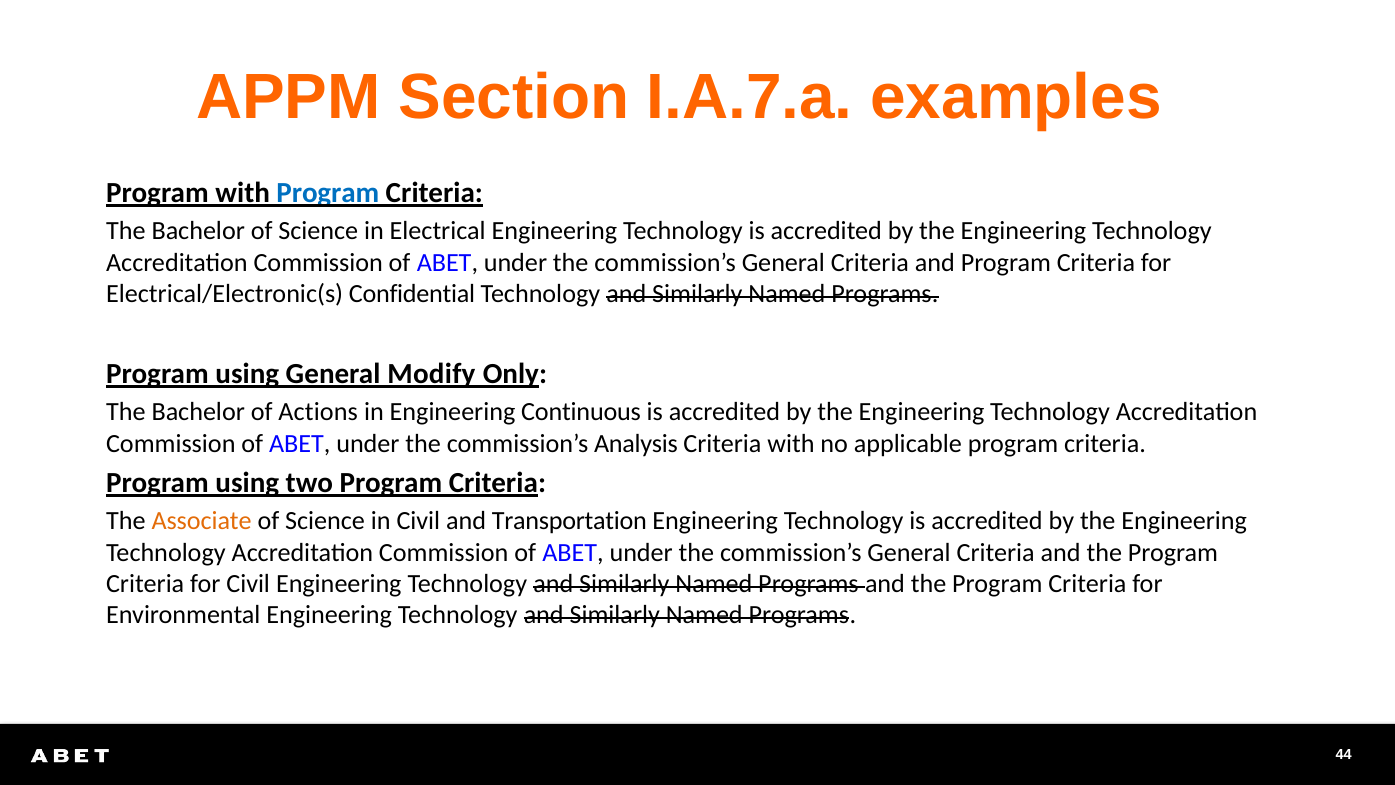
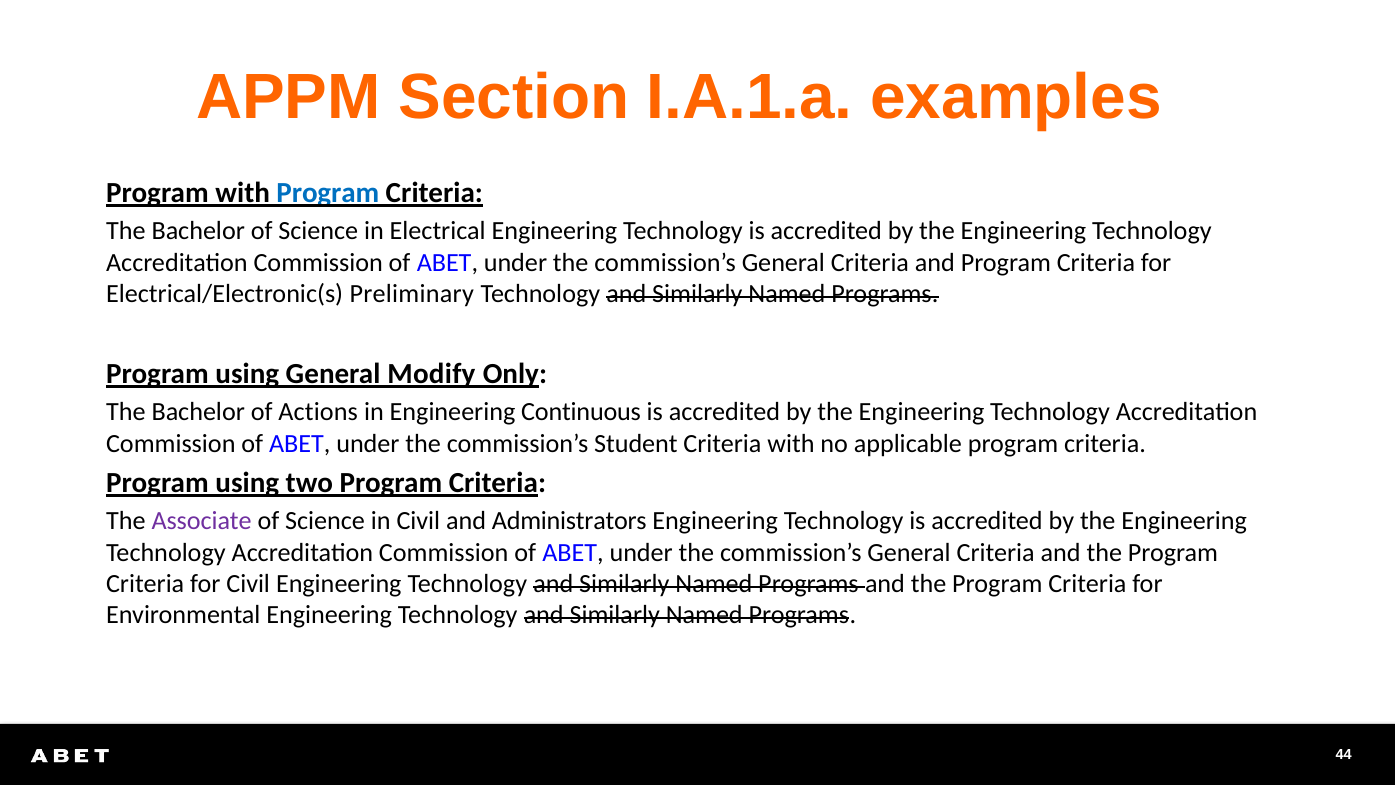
I.A.7.a: I.A.7.a -> I.A.1.a (750, 97)
Confidential: Confidential -> Preliminary (412, 294)
Analysis: Analysis -> Student (636, 443)
Associate colour: orange -> purple (202, 521)
Transportation: Transportation -> Administrators (569, 521)
